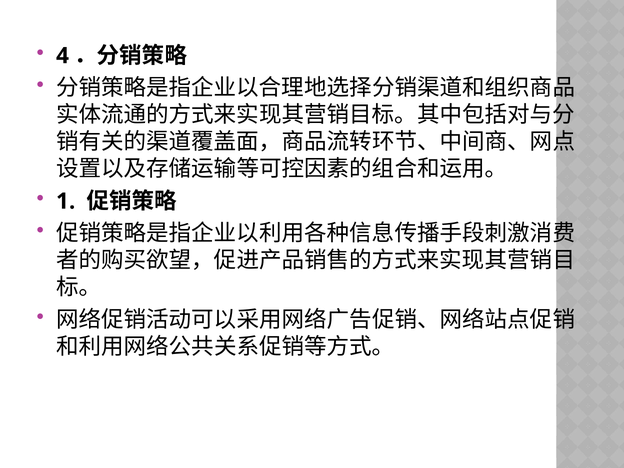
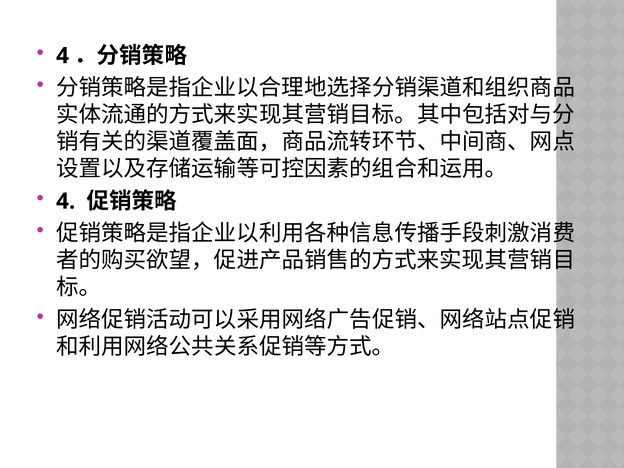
1: 1 -> 4 (66, 201)
